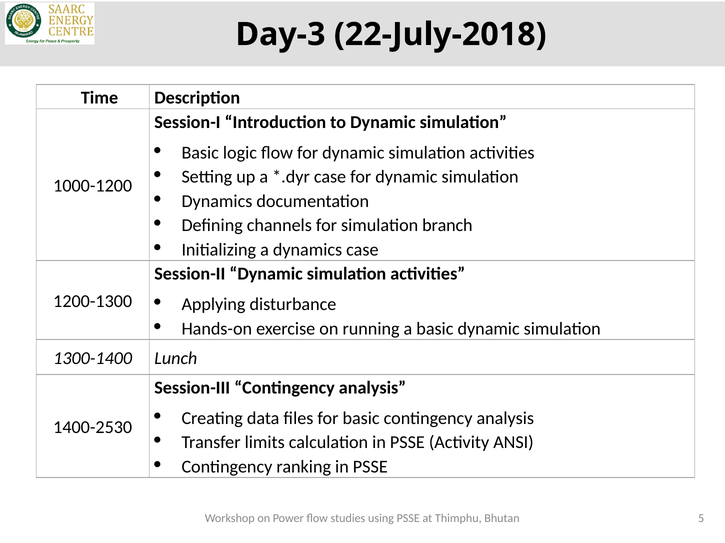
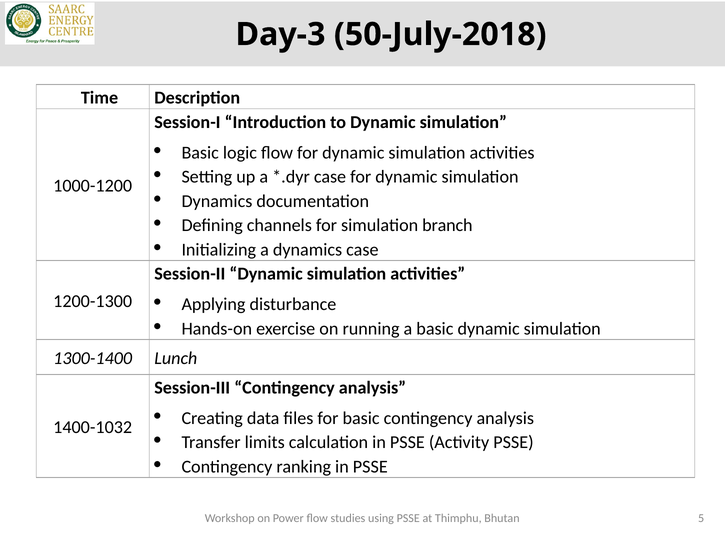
22-July-2018: 22-July-2018 -> 50-July-2018 (440, 34)
1400-2530: 1400-2530 -> 1400-1032 (93, 428)
Activity ANSI: ANSI -> PSSE (513, 443)
